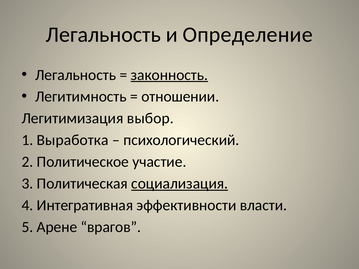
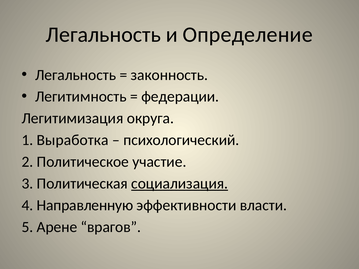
законность underline: present -> none (169, 75)
отношении: отношении -> федерации (180, 97)
выбор: выбор -> округа (150, 118)
Интегративная: Интегративная -> Направленную (85, 205)
